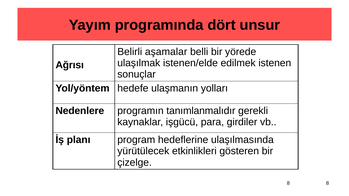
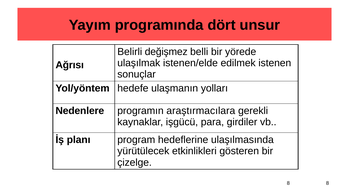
aşamalar: aşamalar -> değişmez (166, 52)
tanımlanmalıdır: tanımlanmalıdır -> araştırmacılara (201, 111)
